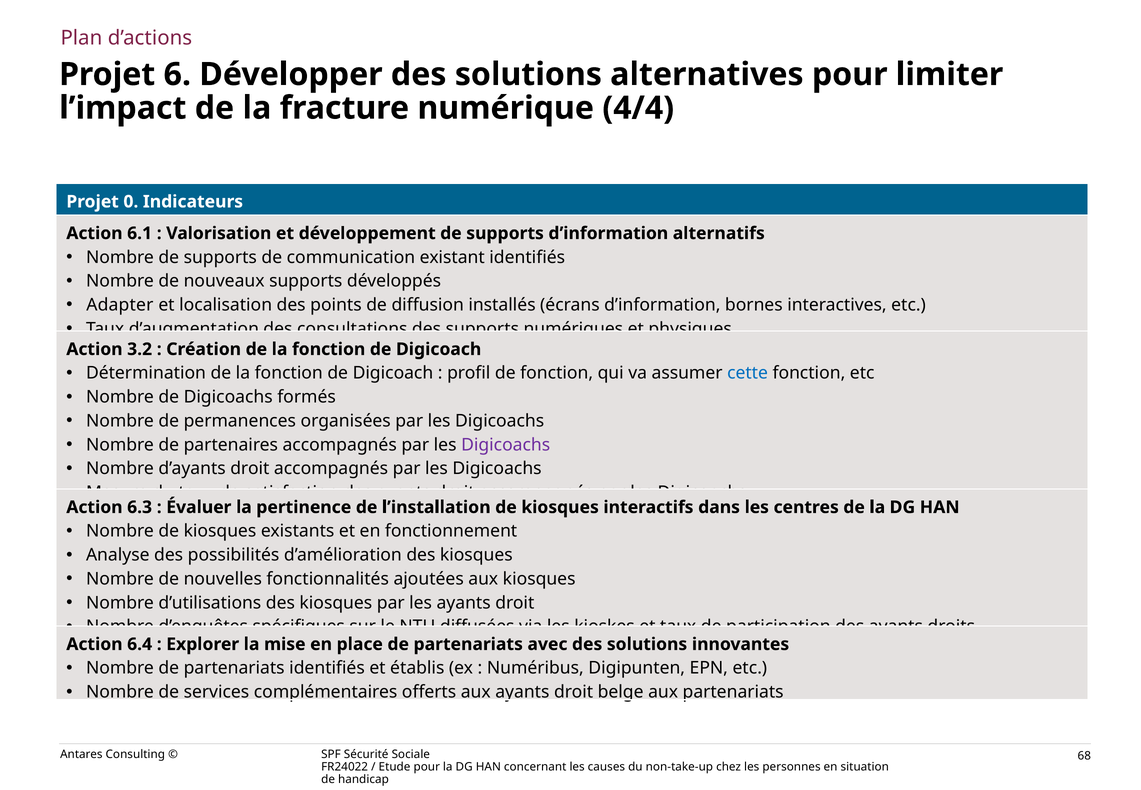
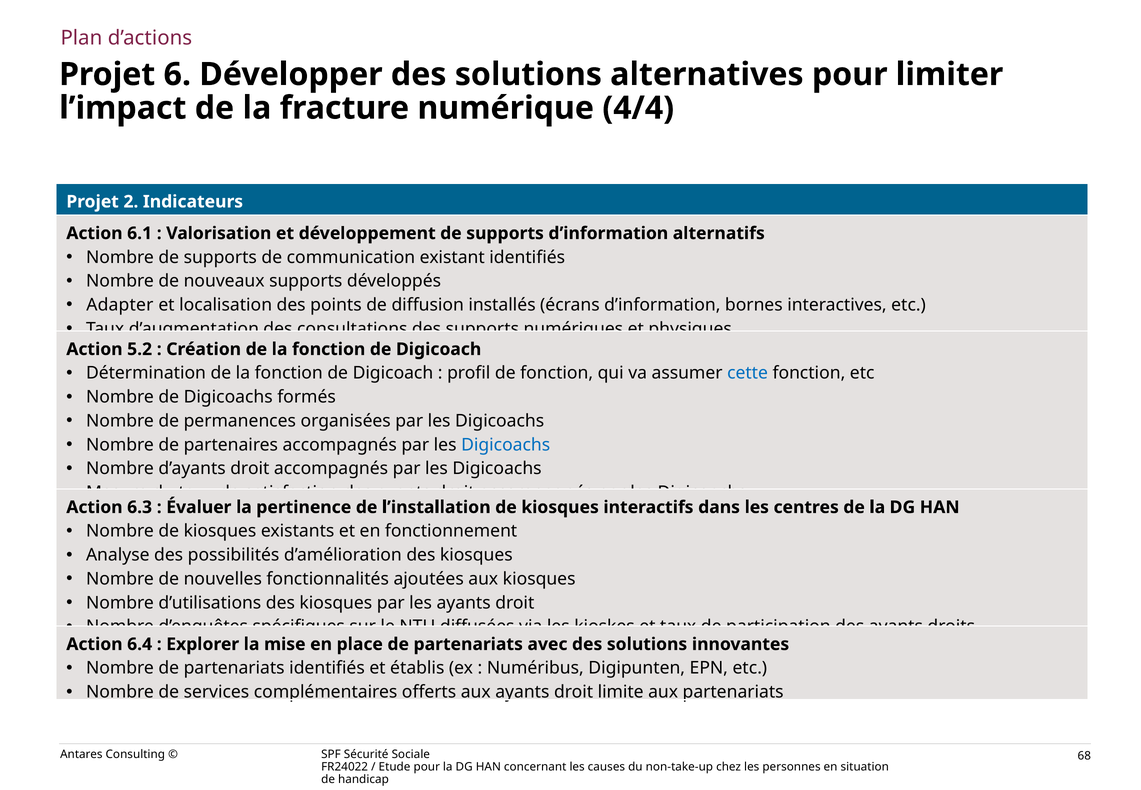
0: 0 -> 2 (131, 202)
3.2: 3.2 -> 5.2 (140, 349)
Digicoachs colour: purple -> blue (506, 445)
belge: belge -> limite (621, 692)
